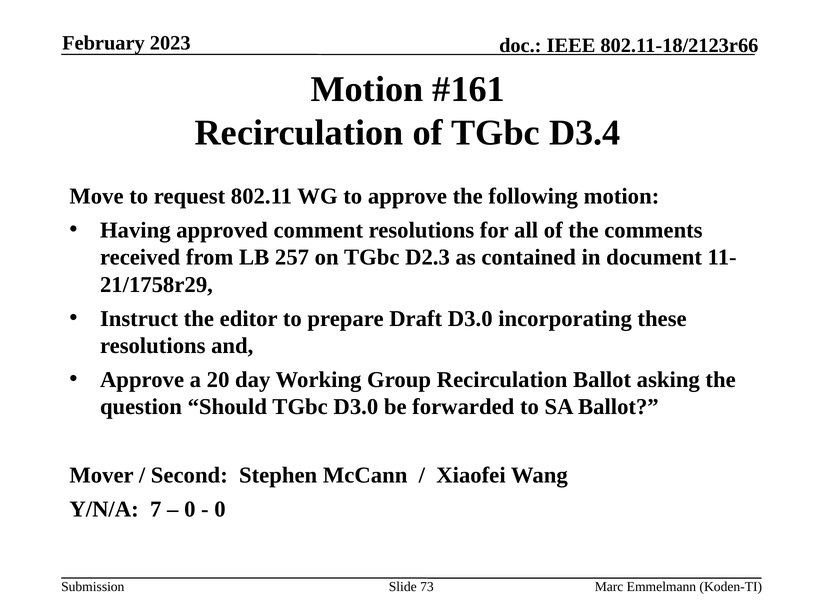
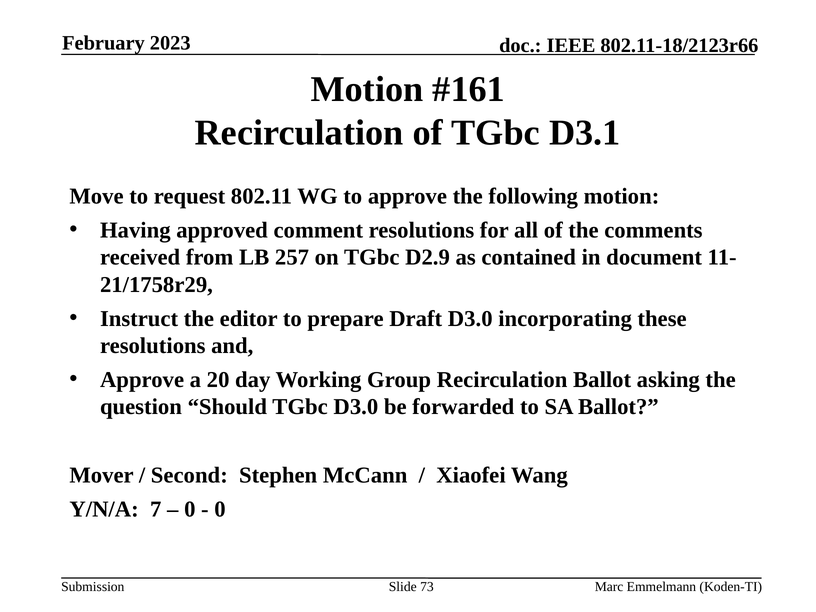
D3.4: D3.4 -> D3.1 (585, 133)
D2.3: D2.3 -> D2.9 (428, 257)
